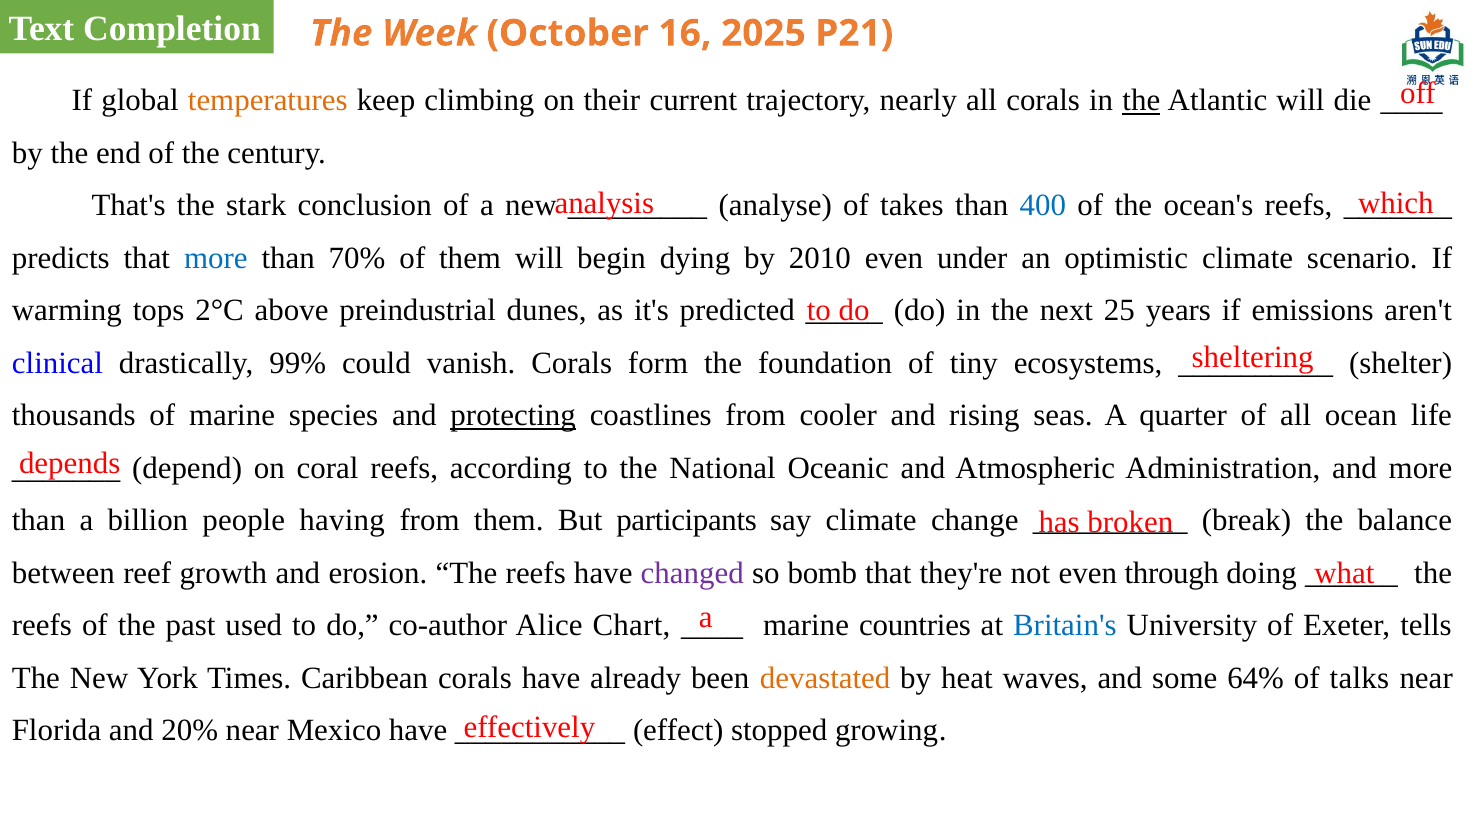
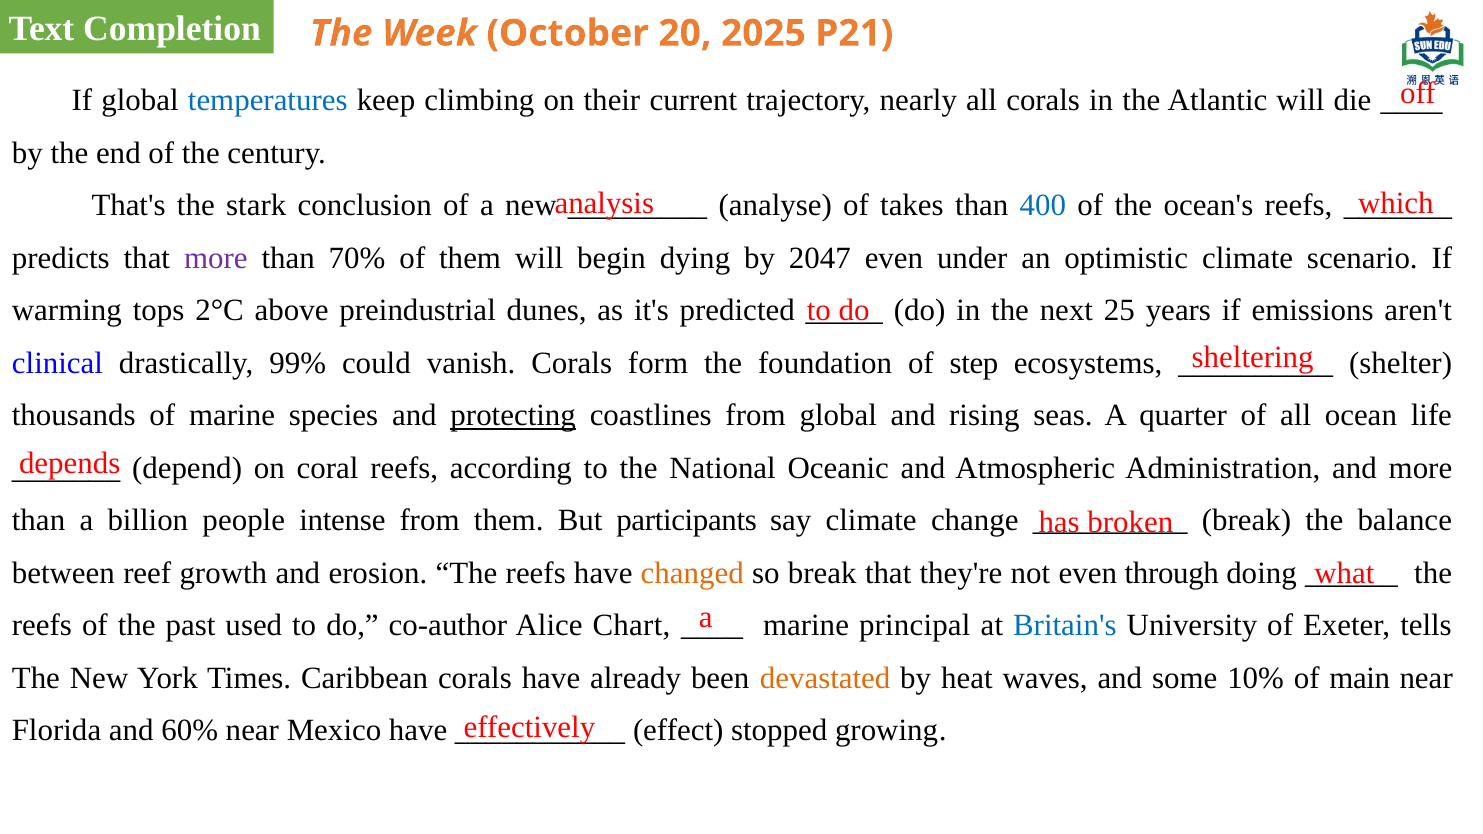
16: 16 -> 20 (685, 33)
temperatures colour: orange -> blue (268, 101)
the underline: present -> none (1141, 101)
more colour: blue -> purple (216, 258)
2010: 2010 -> 2047 (820, 258)
tiny: tiny -> step (974, 363)
from cooler: cooler -> global (838, 416)
having: having -> intense (342, 521)
changed colour: purple -> orange (692, 573)
so bomb: bomb -> break (822, 573)
countries: countries -> principal (915, 626)
64%: 64% -> 10% (1256, 678)
talks: talks -> main (1360, 678)
20%: 20% -> 60% (190, 731)
